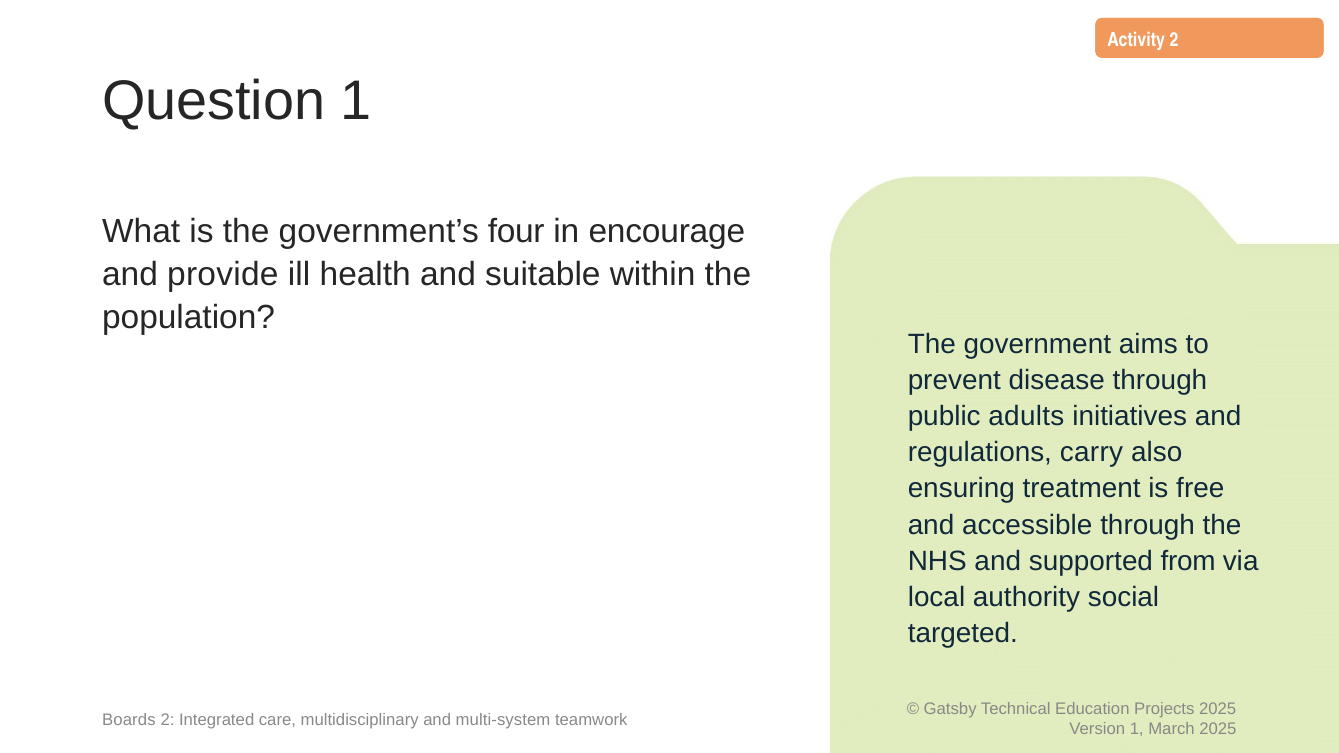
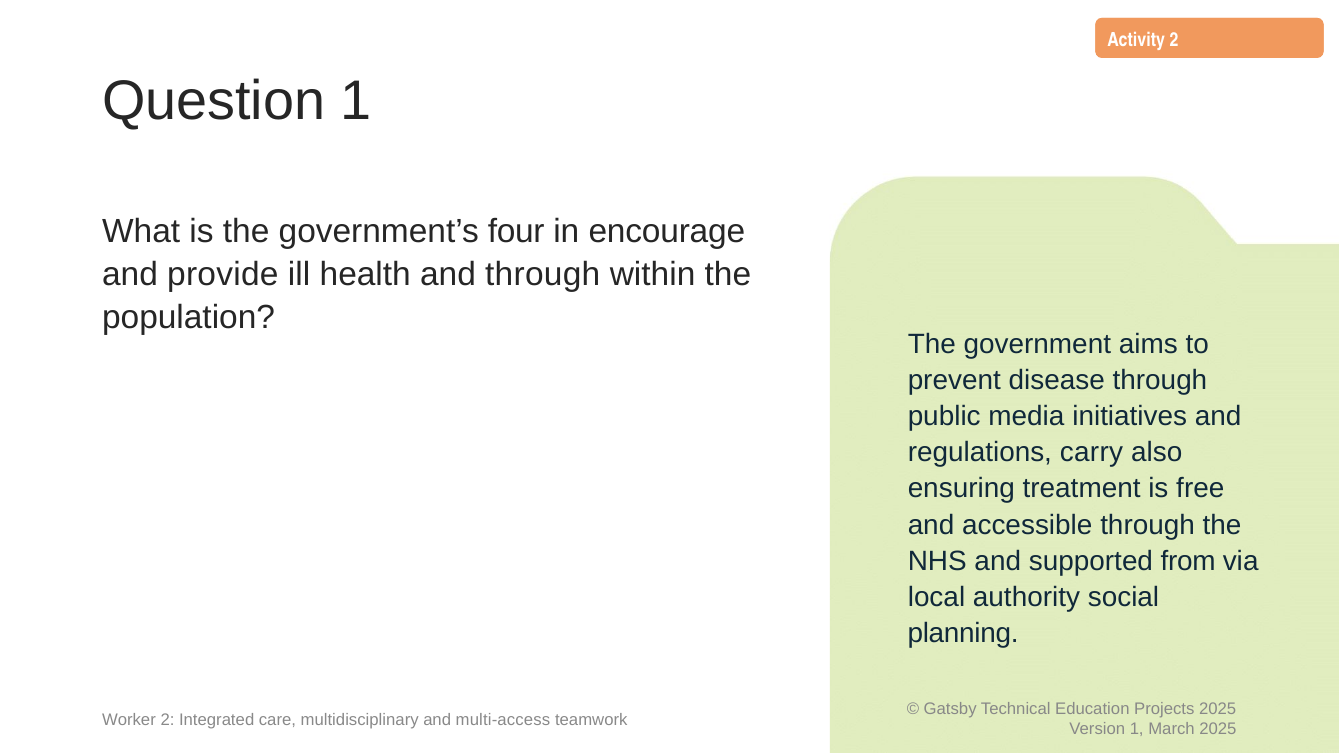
and suitable: suitable -> through (543, 275)
adults: adults -> media (1026, 416)
targeted: targeted -> planning (963, 634)
Boards: Boards -> Worker (129, 720)
multi-system: multi-system -> multi-access (503, 720)
